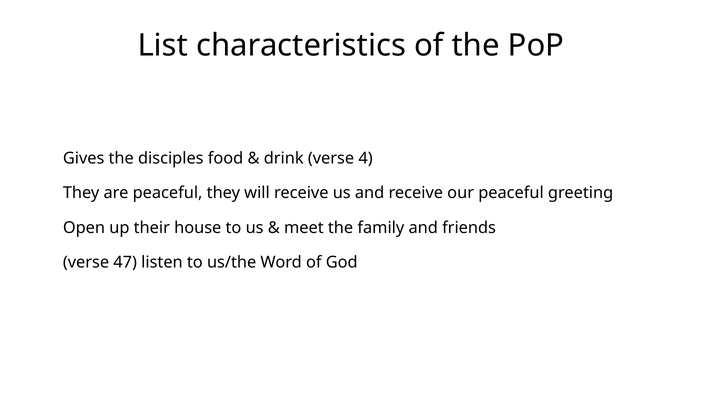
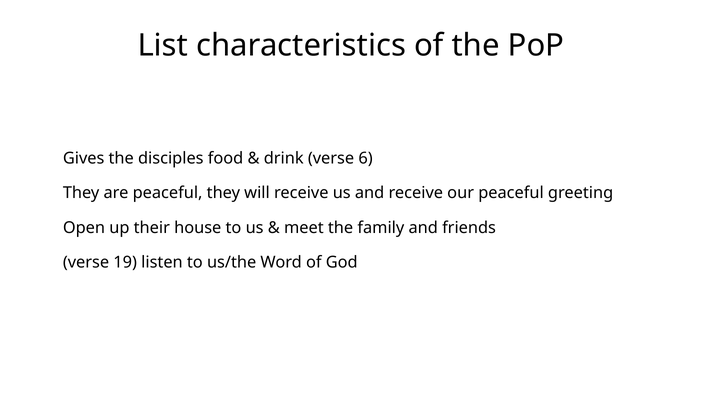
4: 4 -> 6 (366, 158)
47: 47 -> 19 (125, 262)
